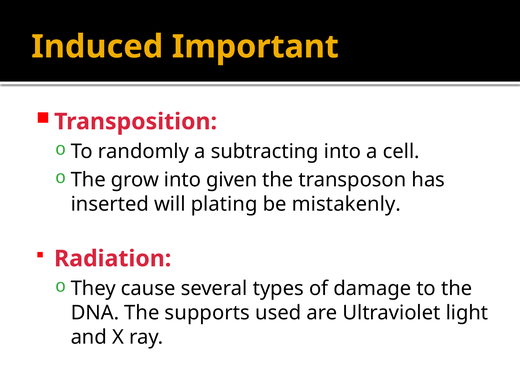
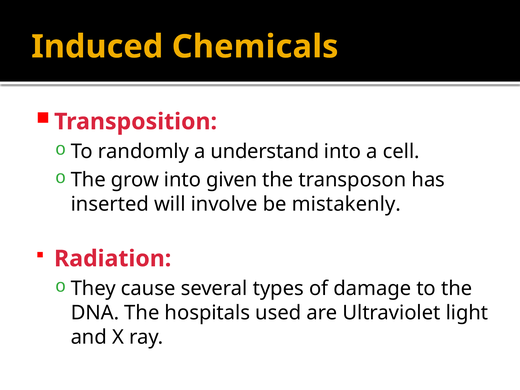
Important: Important -> Chemicals (255, 47)
subtracting: subtracting -> understand (265, 151)
plating: plating -> involve (224, 204)
supports: supports -> hospitals (207, 313)
